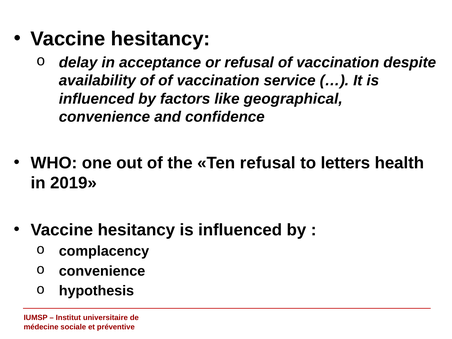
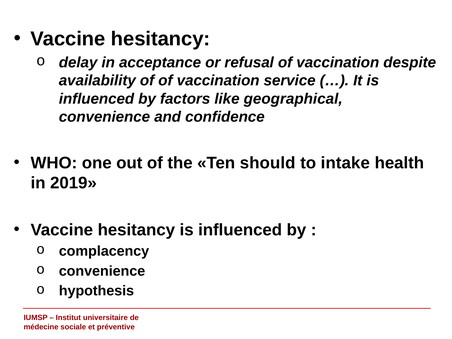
Ten refusal: refusal -> should (268, 163)
letters: letters -> intake (345, 163)
